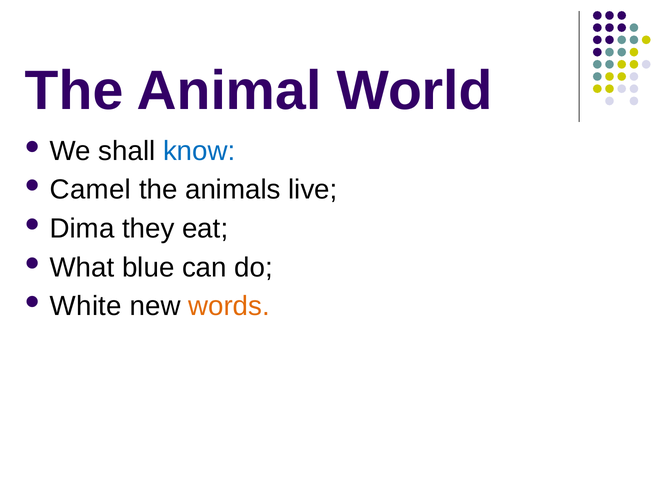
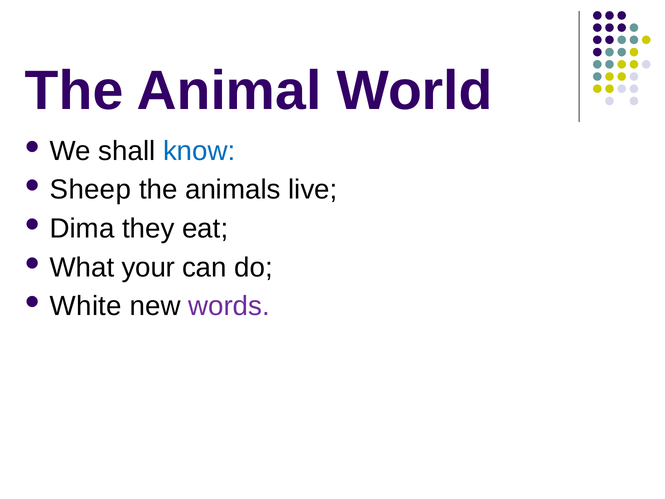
Camel: Camel -> Sheep (90, 190)
blue: blue -> your (148, 267)
words colour: orange -> purple (229, 306)
